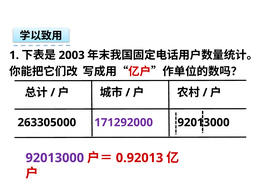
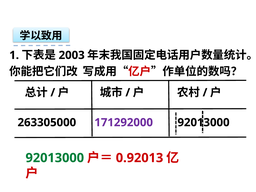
92013000 colour: purple -> green (55, 158)
